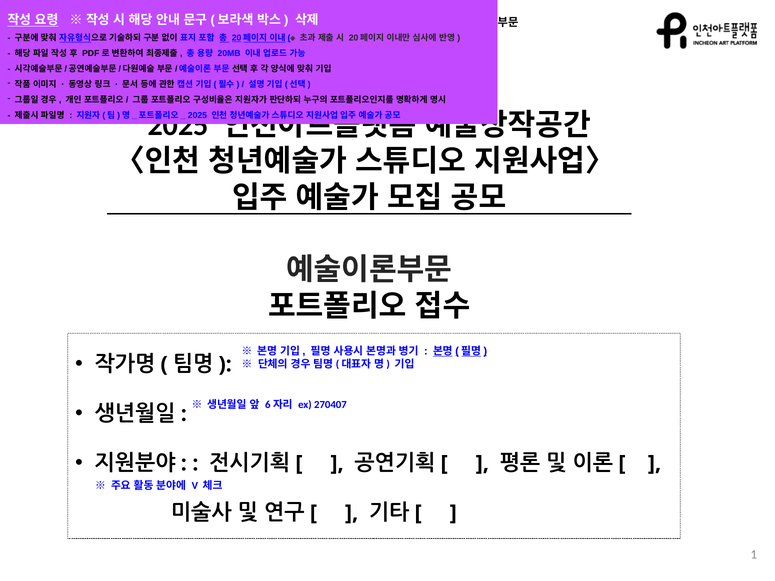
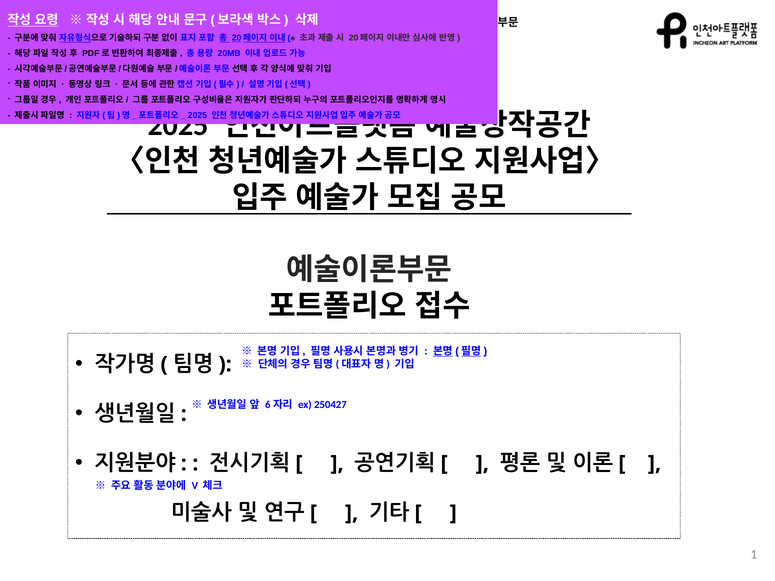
270407: 270407 -> 250427 (330, 405)
